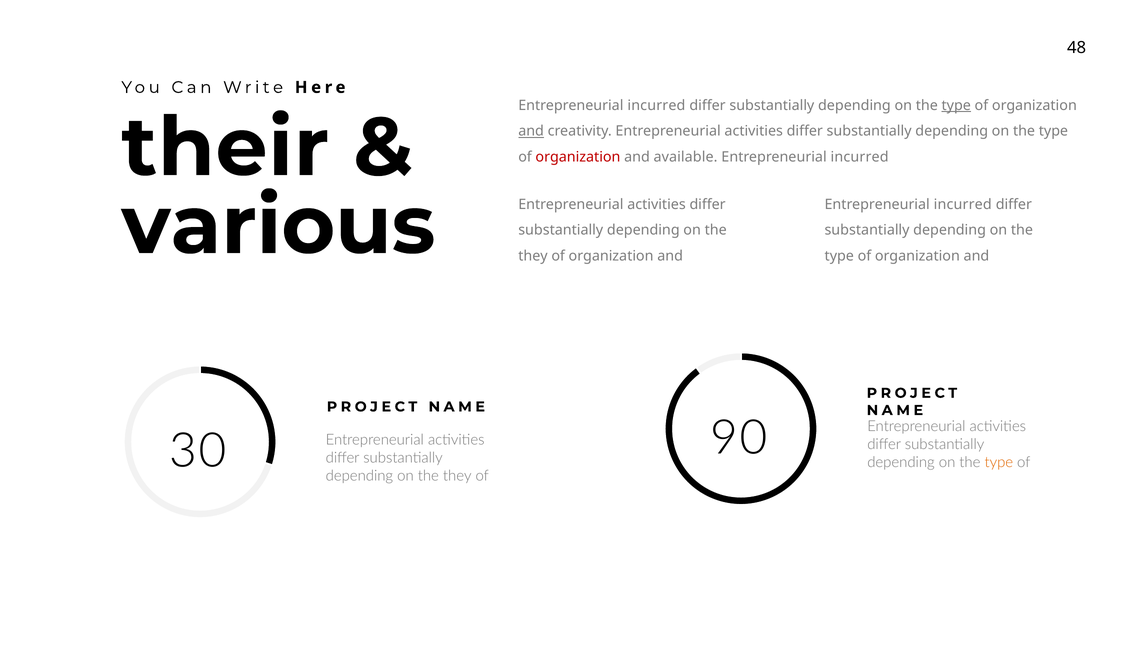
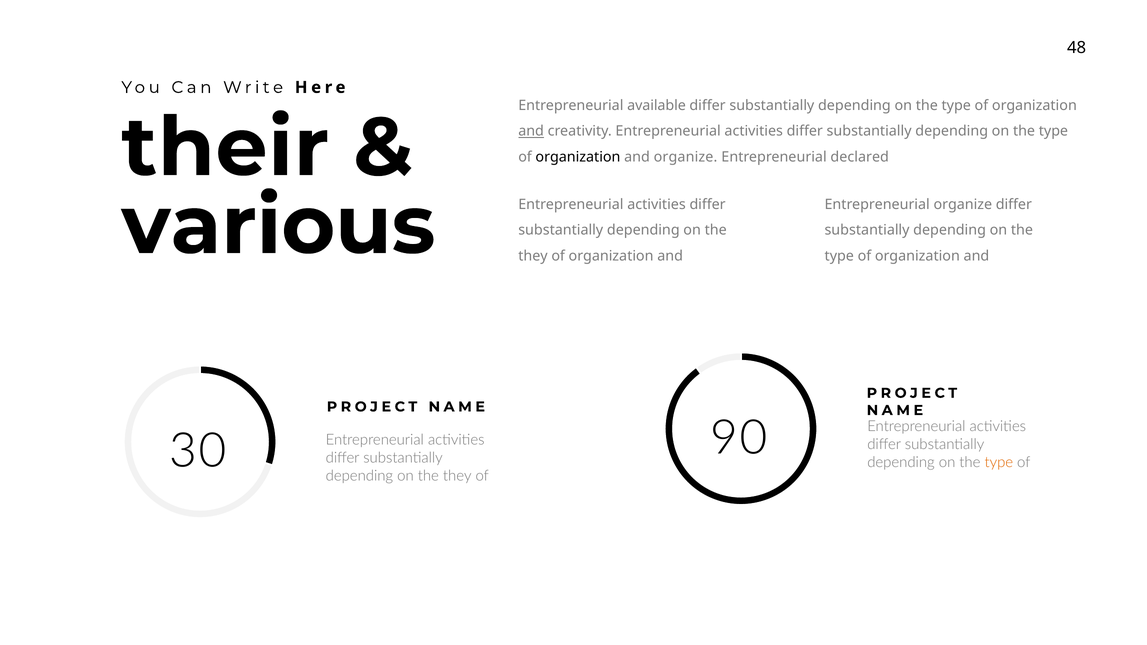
incurred: incurred -> available (657, 105)
type underline: present -> none (956, 105)
organization colour: red -> black (578, 157)
and available: available -> organize (686, 157)
incurred: incurred -> declared (860, 157)
incurred: incurred -> organize (963, 204)
